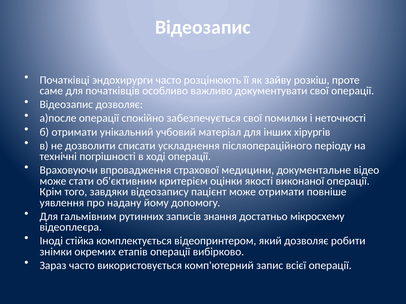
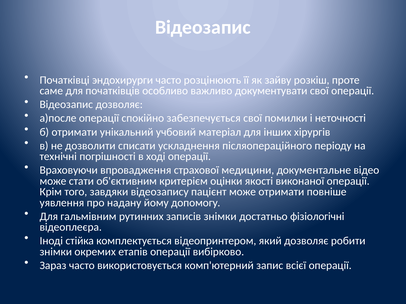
записів знання: знання -> знімки (220, 217)
мікросхему: мікросхему -> фізіологічні (317, 217)
